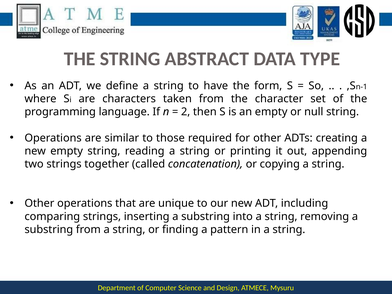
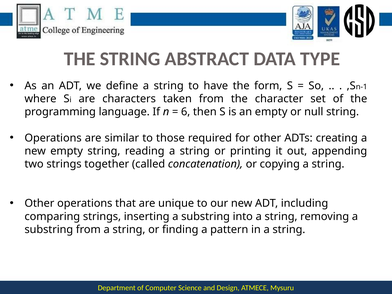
2: 2 -> 6 (186, 112)
